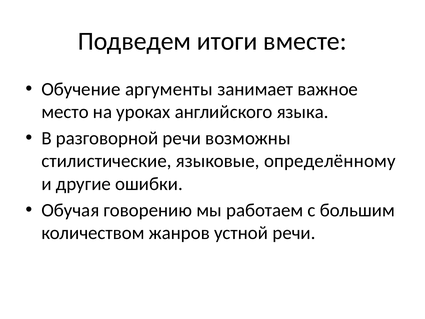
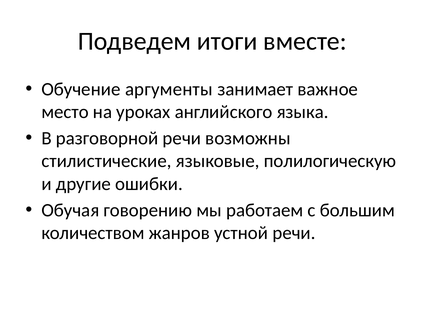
определённому: определённому -> полилогическую (330, 161)
